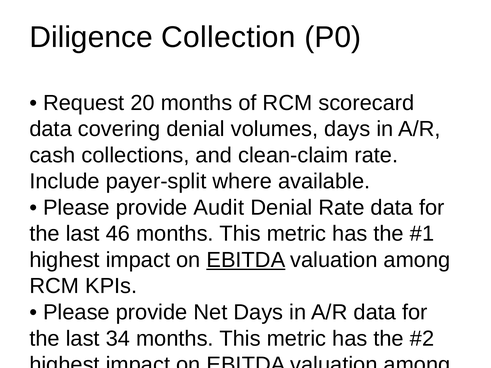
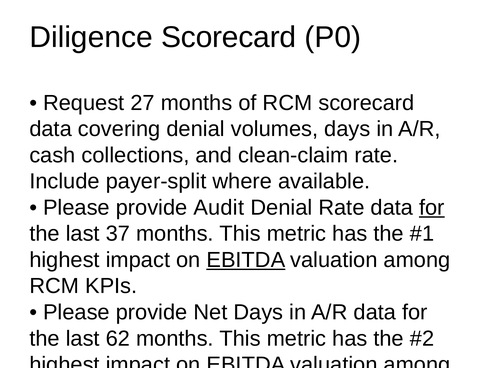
Diligence Collection: Collection -> Scorecard (229, 37)
20: 20 -> 27 (143, 103)
for underline: none -> present (432, 208)
46: 46 -> 37 (118, 234)
34: 34 -> 62 (118, 339)
